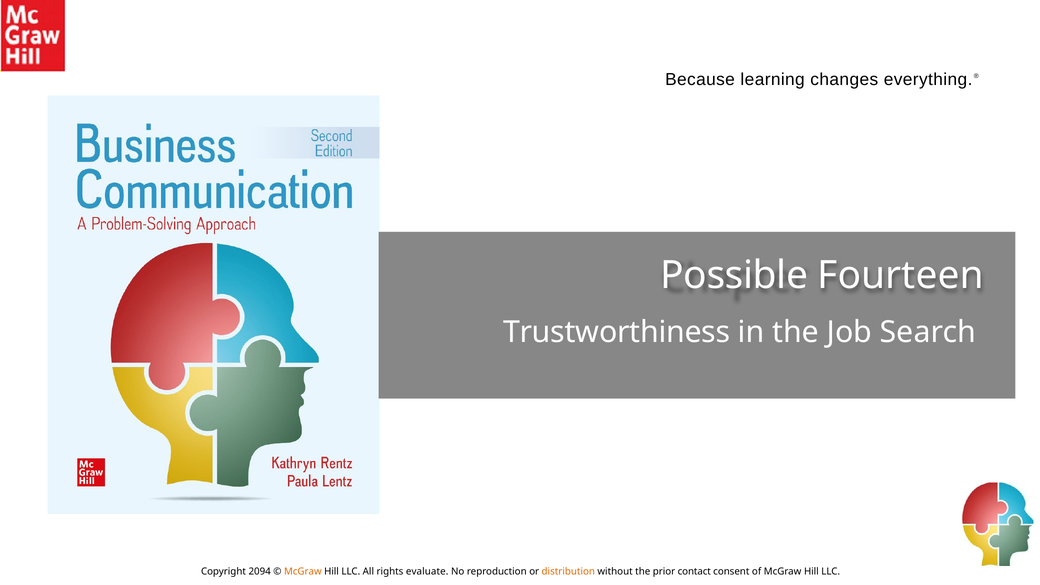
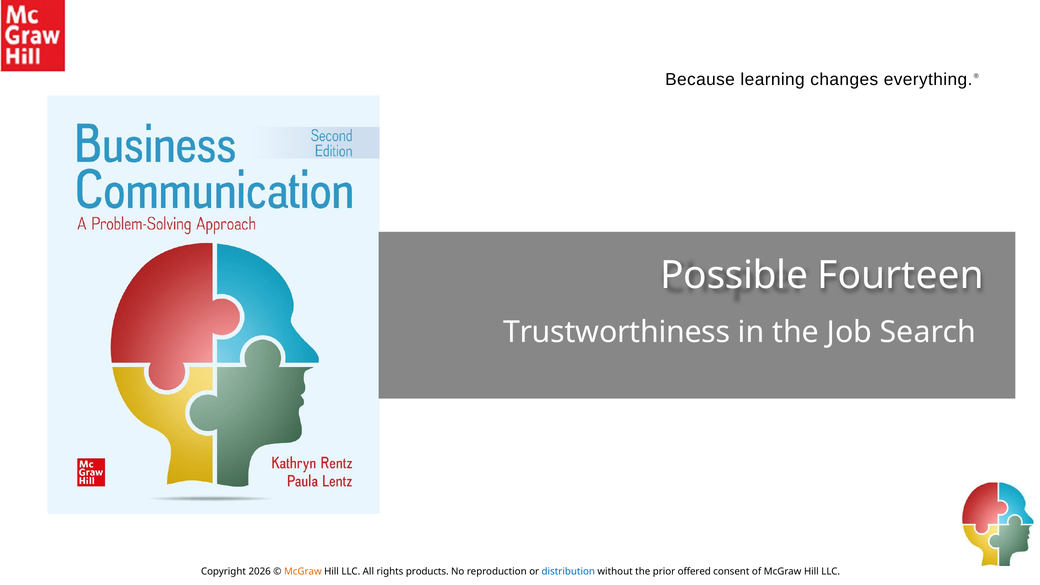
2094: 2094 -> 2026 (260, 571)
evaluate: evaluate -> products (427, 571)
distribution colour: orange -> blue (568, 571)
contact: contact -> offered (694, 571)
